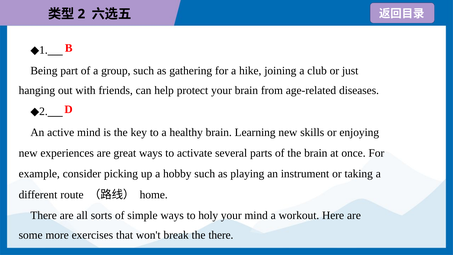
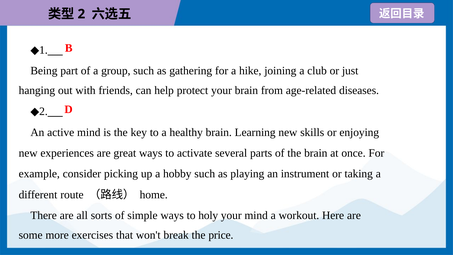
the there: there -> price (221, 235)
